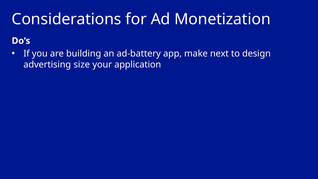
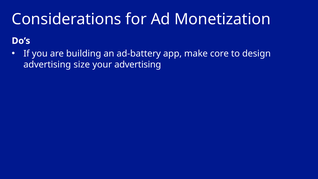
next: next -> core (219, 54)
your application: application -> advertising (138, 64)
